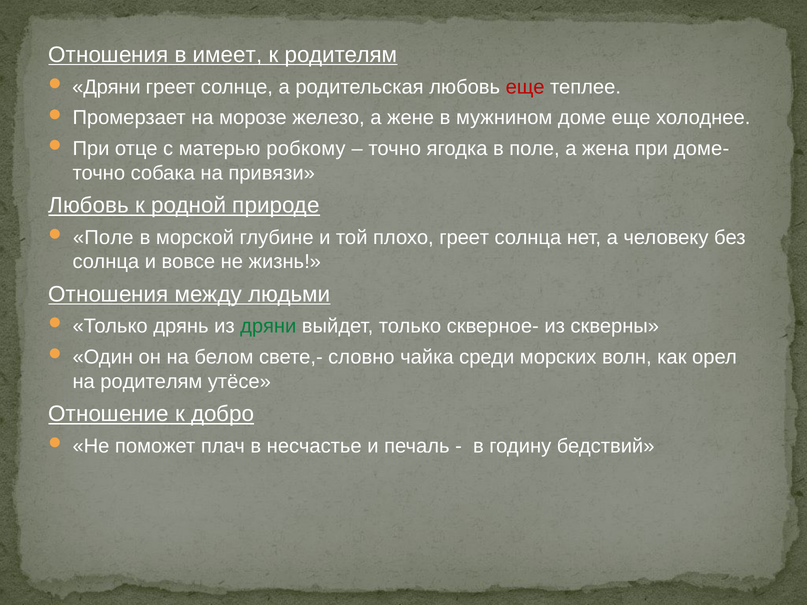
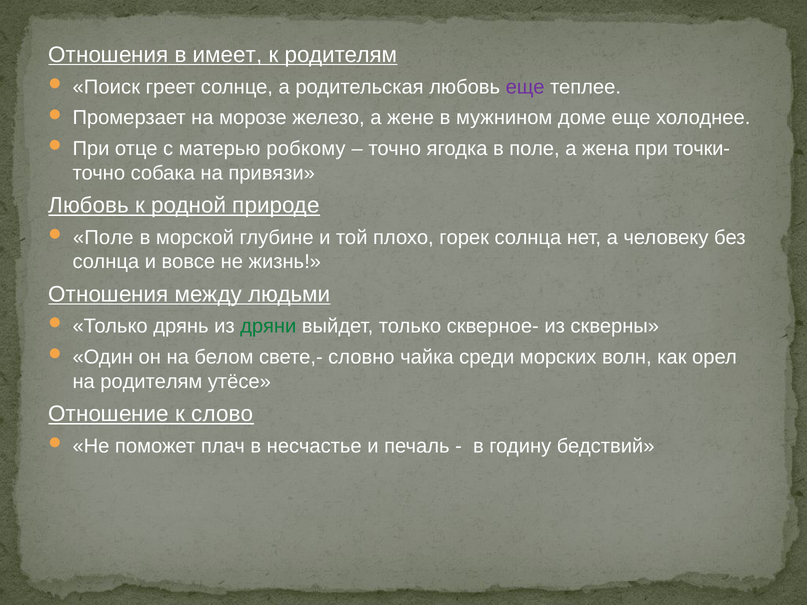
Дряни: Дряни -> Поиск (106, 87)
еще colour: red -> purple (525, 87)
доме-: доме- -> точки- (702, 149)
плохо греет: греет -> горек (464, 238)
добро: добро -> слово (222, 414)
